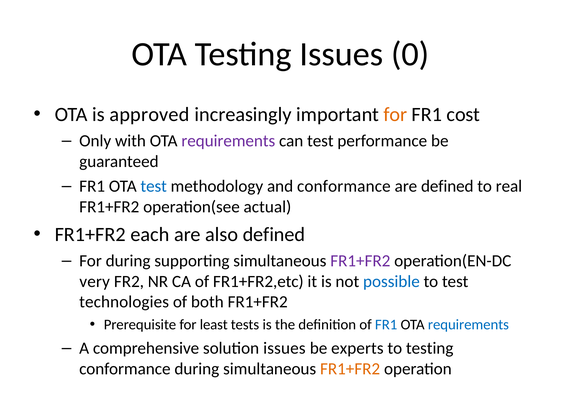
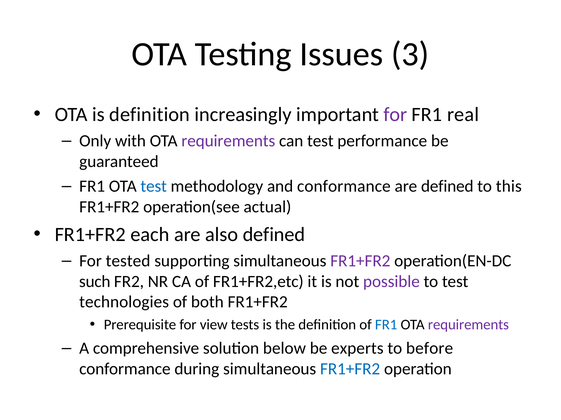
0: 0 -> 3 (410, 54)
is approved: approved -> definition (150, 115)
for colour: orange -> purple (395, 115)
cost: cost -> real (463, 115)
real: real -> this (509, 187)
For during: during -> tested (128, 261)
very: very -> such (95, 282)
possible colour: blue -> purple (391, 282)
least: least -> view (214, 325)
requirements colour: blue -> purple (468, 325)
solution issues: issues -> below (284, 349)
to testing: testing -> before (430, 349)
FR1+FR2 colour: orange -> blue (350, 370)
